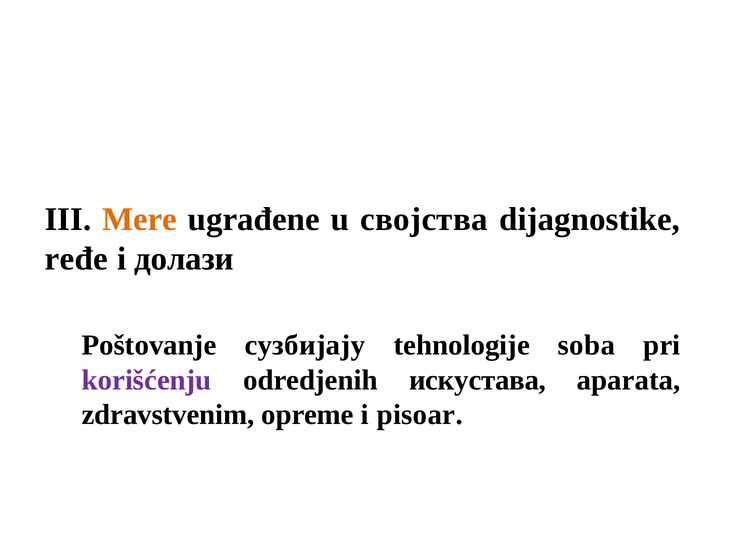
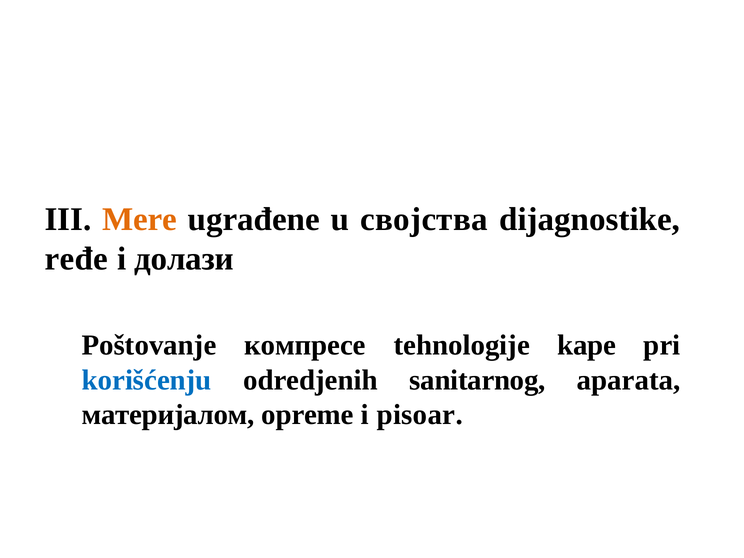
сузбијају: сузбијају -> компресе (305, 345)
soba: soba -> kape (587, 345)
korišćenju colour: purple -> blue (147, 380)
искустава: искустава -> sanitarnog (478, 380)
zdravstvenim: zdravstvenim -> материјалом (168, 415)
